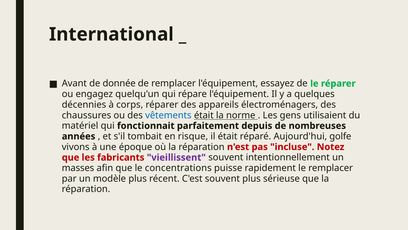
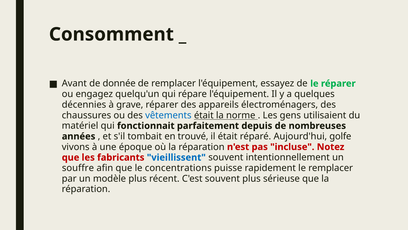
International: International -> Consomment (111, 34)
corps: corps -> grave (130, 104)
risque: risque -> trouvé (193, 136)
vieillissent colour: purple -> blue (176, 157)
masses: masses -> souffre (78, 168)
